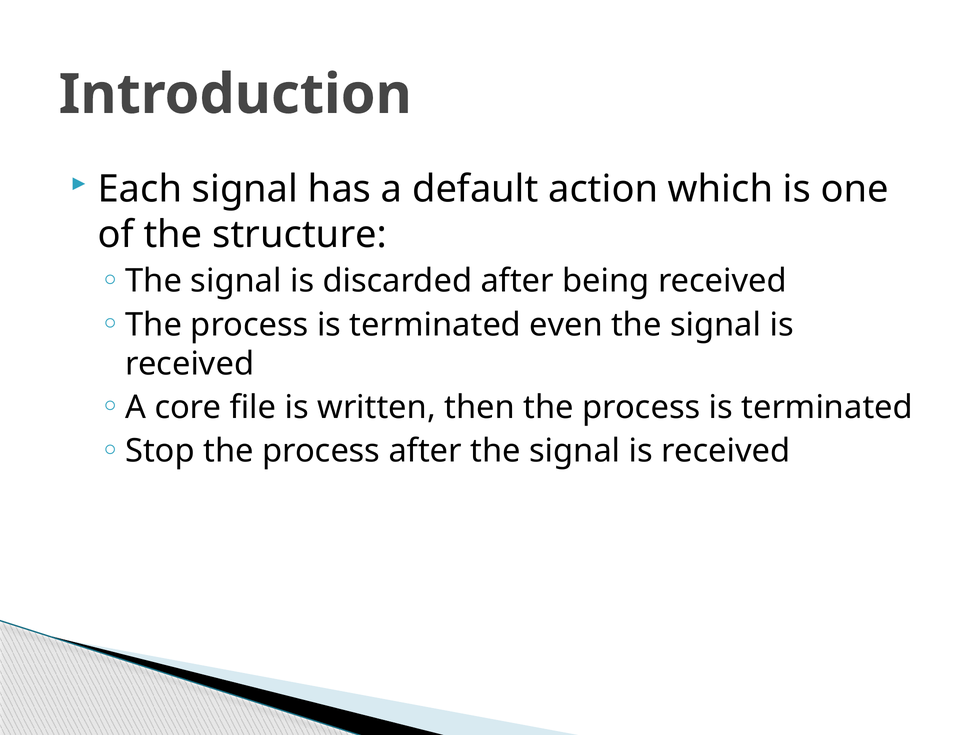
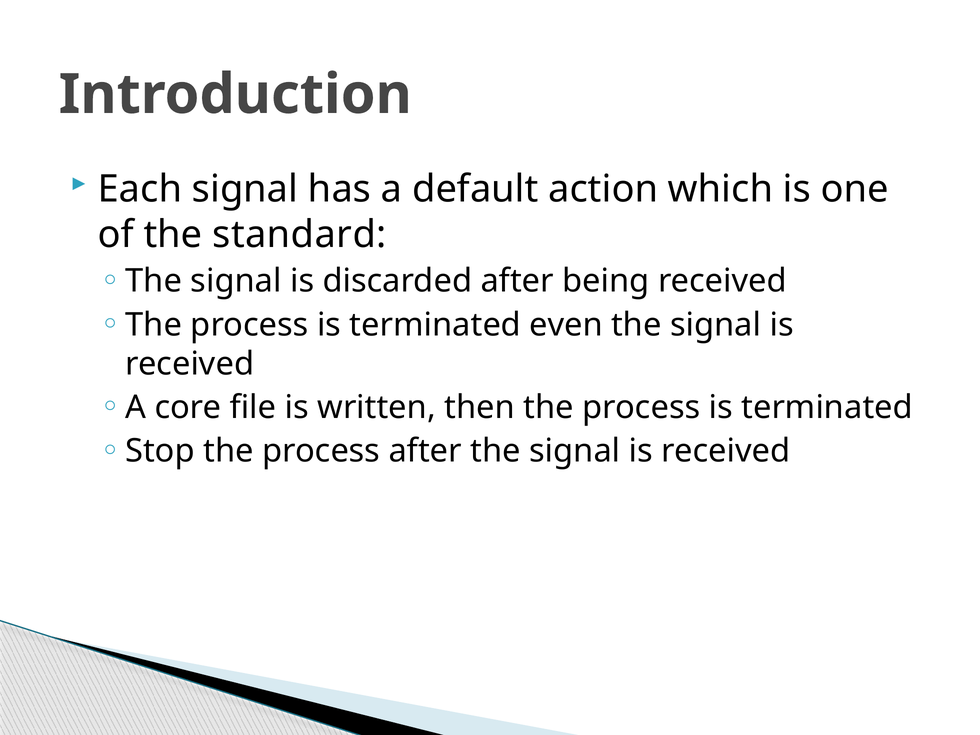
structure: structure -> standard (299, 235)
